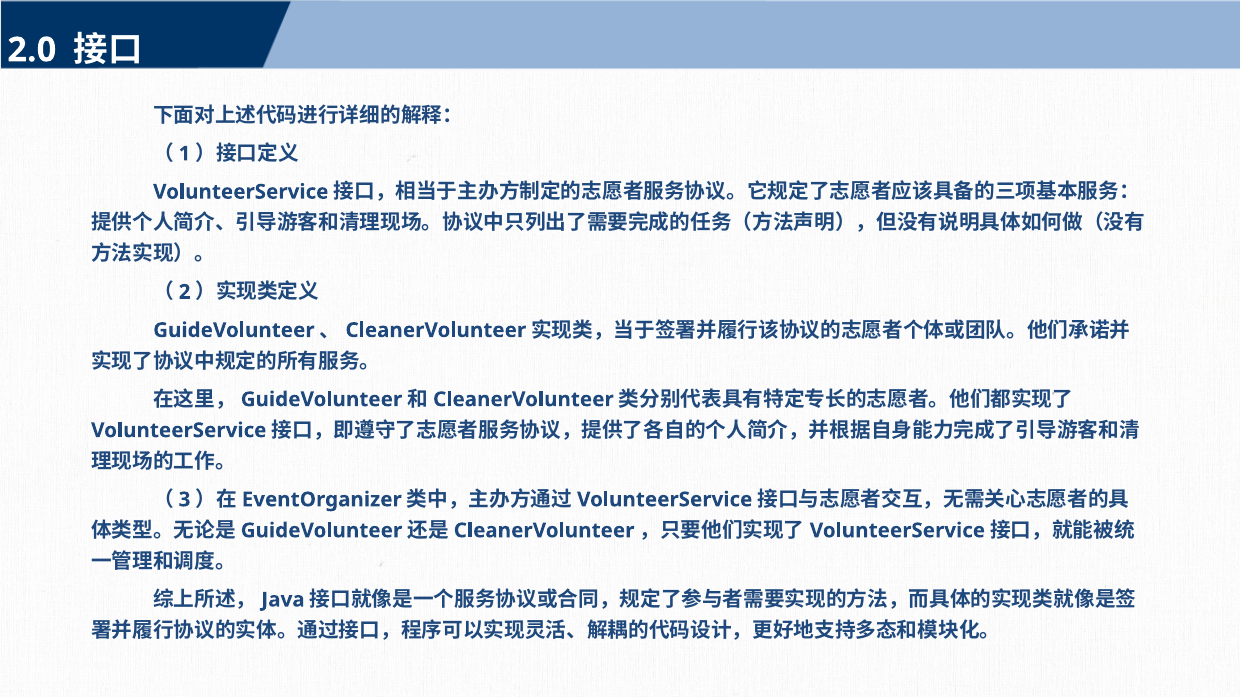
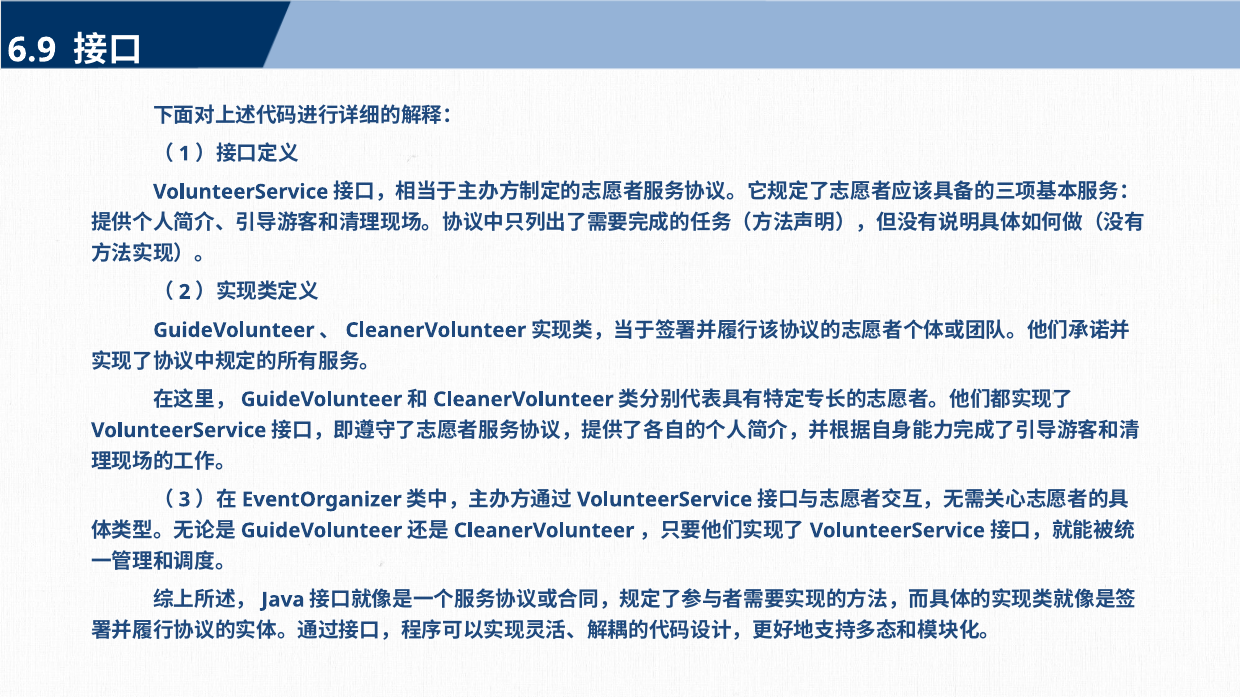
2.0: 2.0 -> 6.9 (32, 50)
